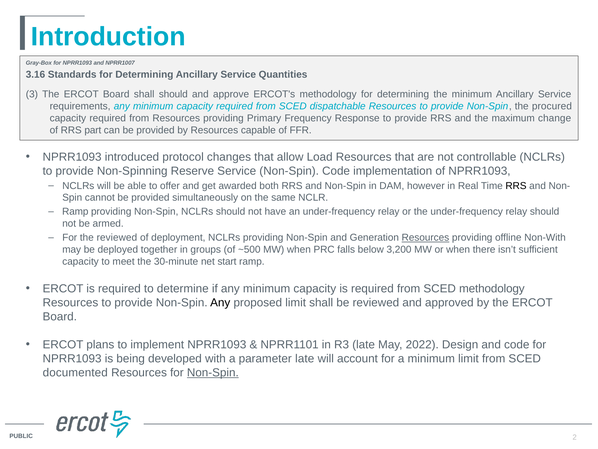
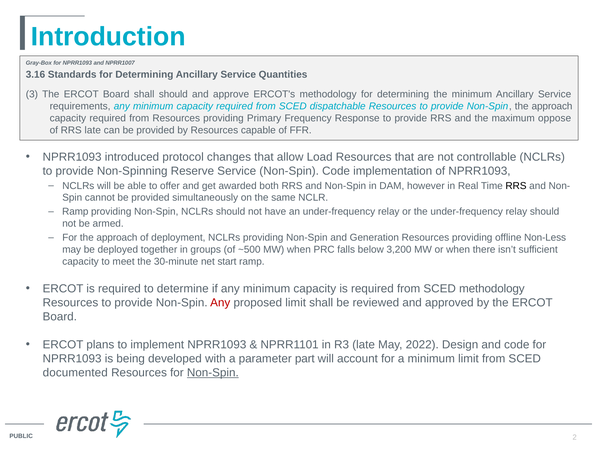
Non-Spin the procured: procured -> approach (552, 106)
change: change -> oppose (555, 118)
RRS part: part -> late (93, 130)
For the reviewed: reviewed -> approach (117, 237)
Resources underline: present -> none (425, 237)
Non-With: Non-With -> Non-Less (545, 237)
Any colour: black -> red (220, 302)
parameter late: late -> part (305, 358)
